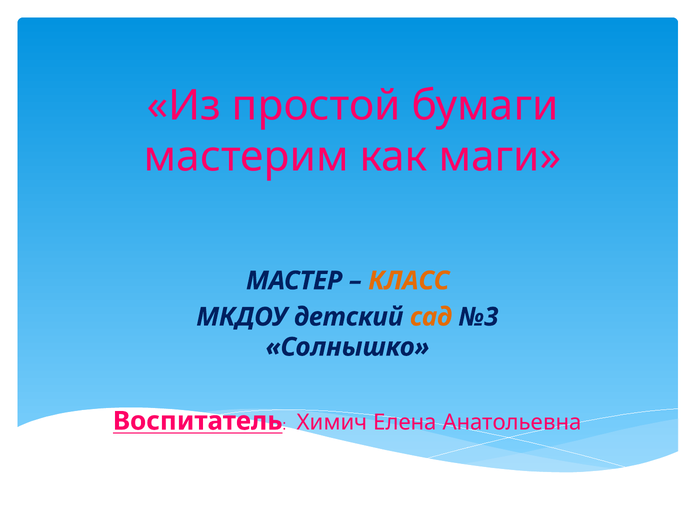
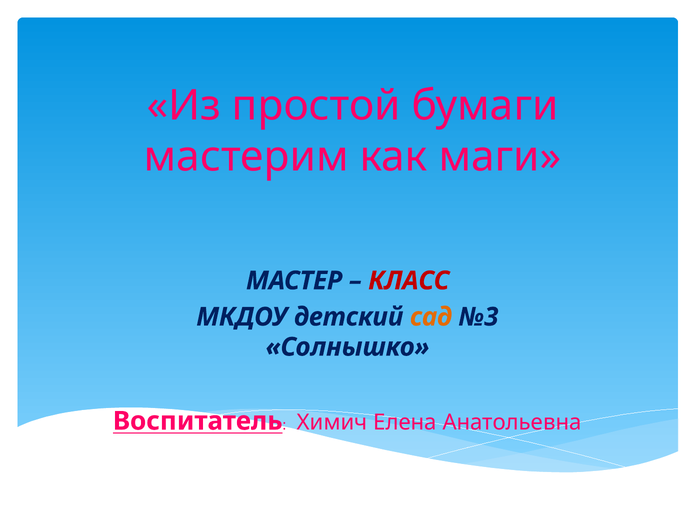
КЛАСС colour: orange -> red (409, 280)
